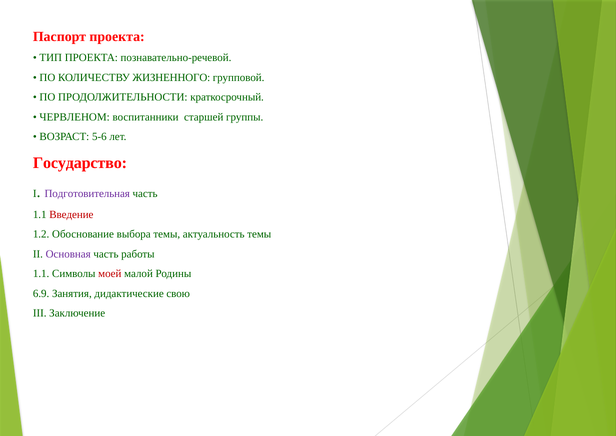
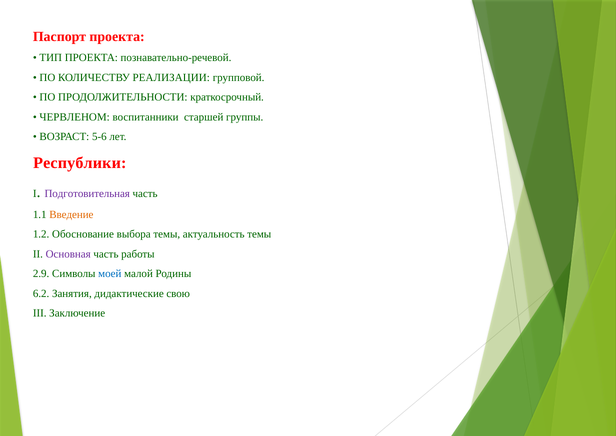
ЖИЗНЕННОГО: ЖИЗНЕННОГО -> РЕАЛИЗАЦИИ (171, 77)
Государство: Государство -> Республики (80, 163)
Введение colour: red -> orange (71, 214)
1.1: 1.1 -> 2.9 (41, 274)
моей colour: red -> blue (110, 274)
6.9: 6.9 -> 6.2 (41, 293)
